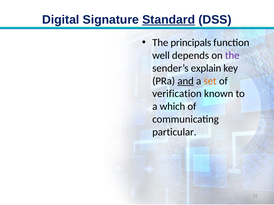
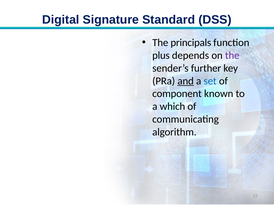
Standard underline: present -> none (169, 20)
well: well -> plus (161, 56)
explain: explain -> further (206, 68)
set colour: orange -> blue (210, 81)
verification: verification -> component (177, 94)
particular: particular -> algorithm (174, 132)
